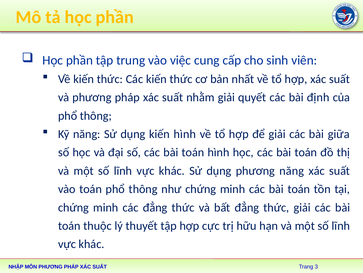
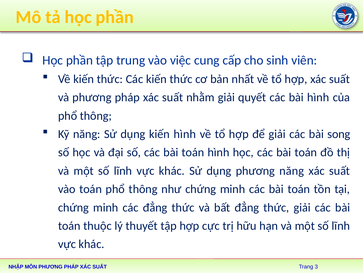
bài định: định -> hình (318, 97)
giữa: giữa -> song (339, 134)
